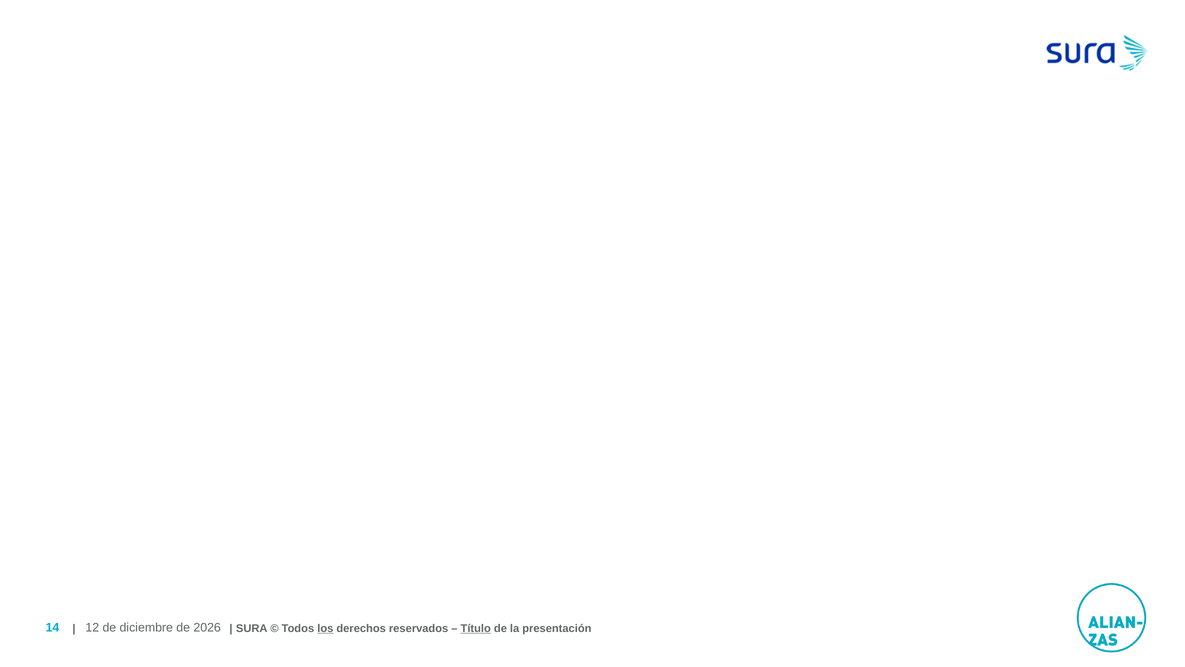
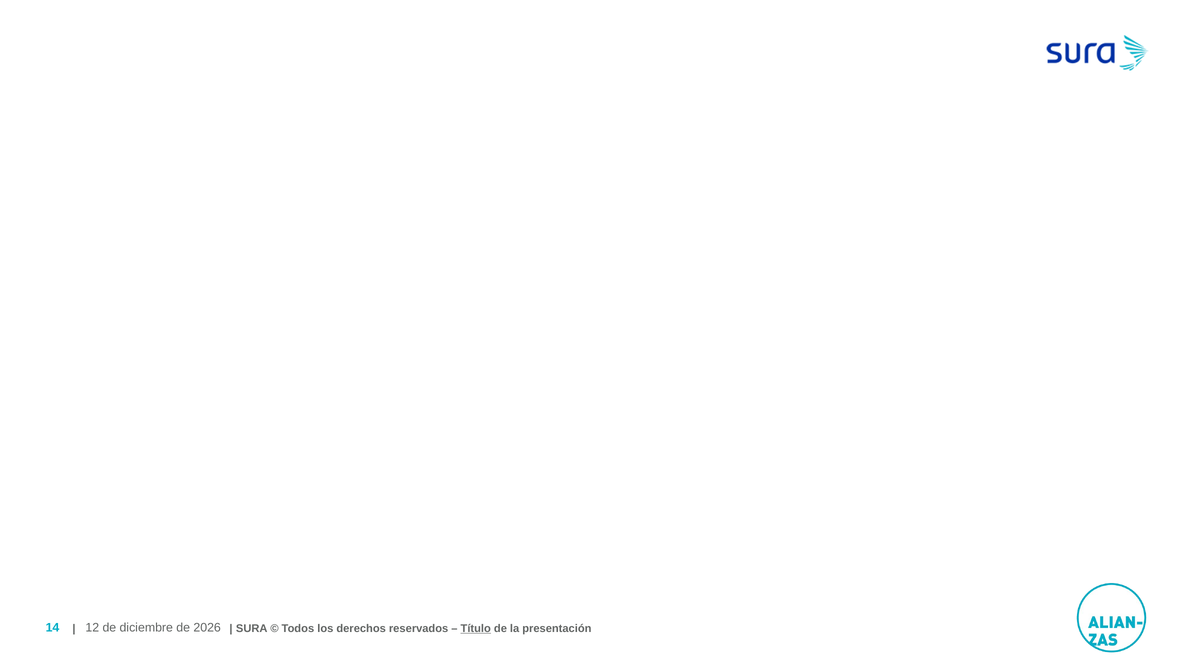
los underline: present -> none (325, 628)
